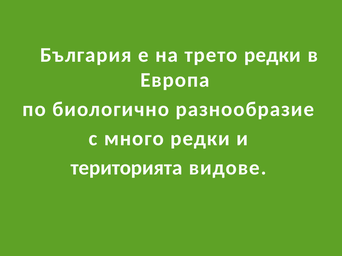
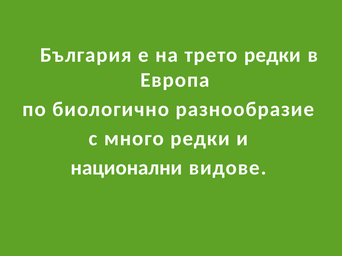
територията: територията -> национални (126, 168)
